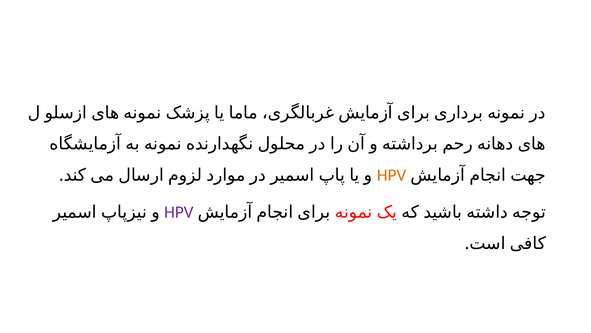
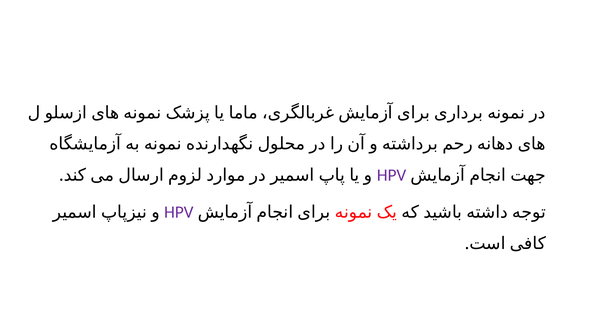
HPV colour: orange -> purple (392, 175)
